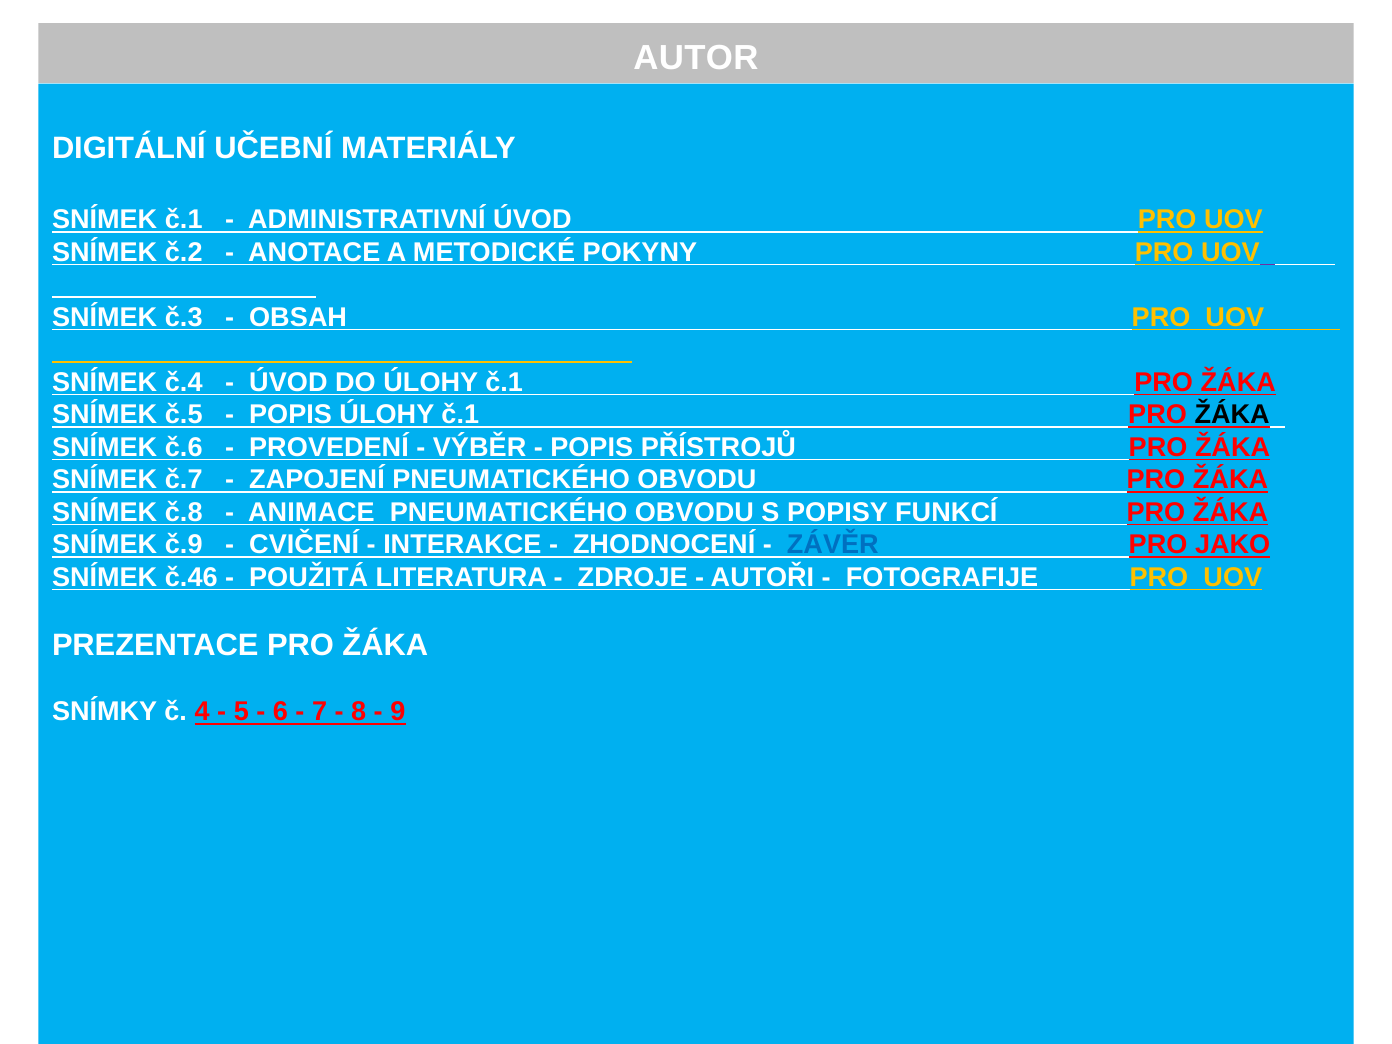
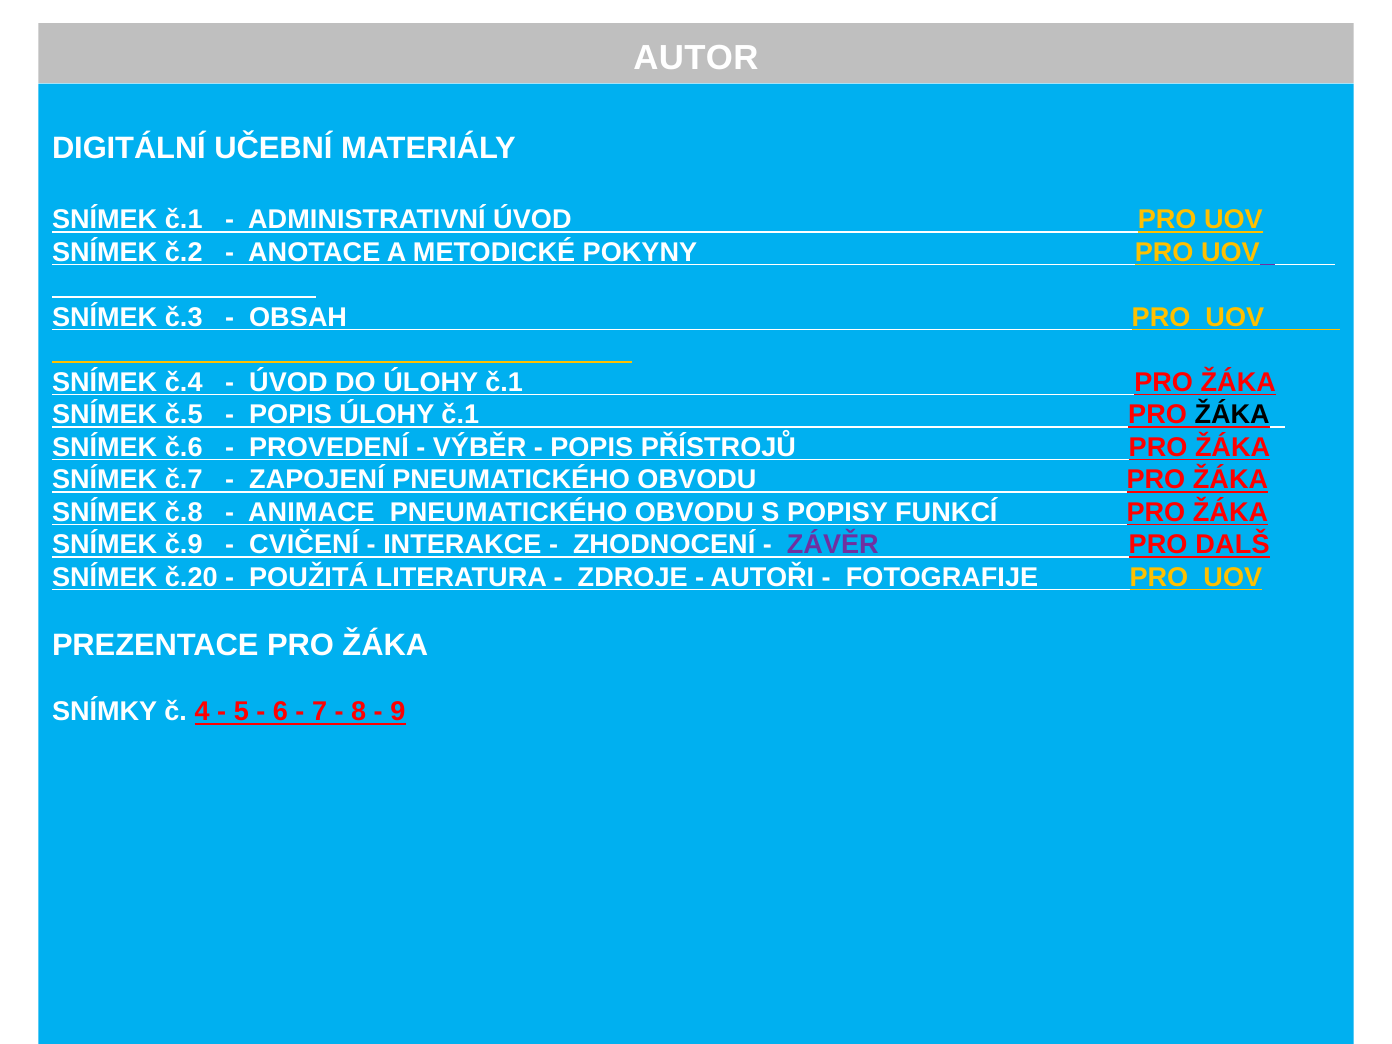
ZÁVĚR colour: blue -> purple (833, 545)
JAKO: JAKO -> DALŠ (1232, 545)
č.46: č.46 -> č.20 (191, 577)
